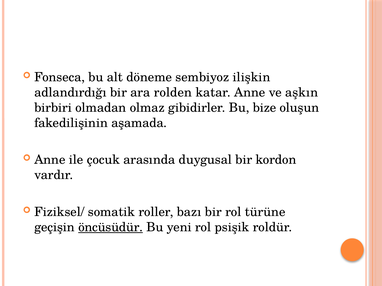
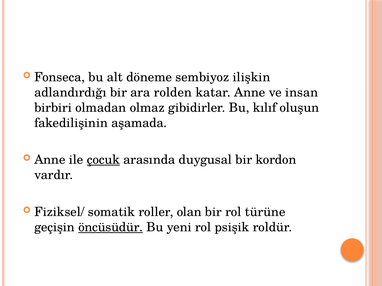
aşkın: aşkın -> insan (302, 93)
bize: bize -> kılıf (265, 108)
çocuk underline: none -> present (103, 160)
bazı: bazı -> olan (189, 212)
